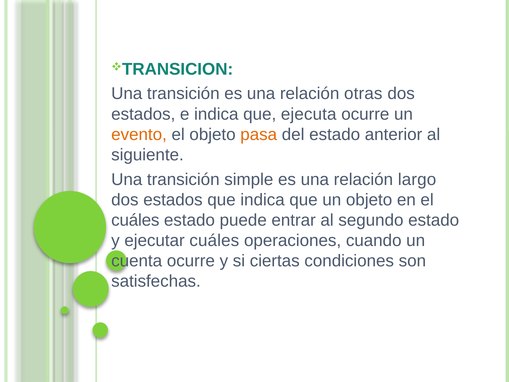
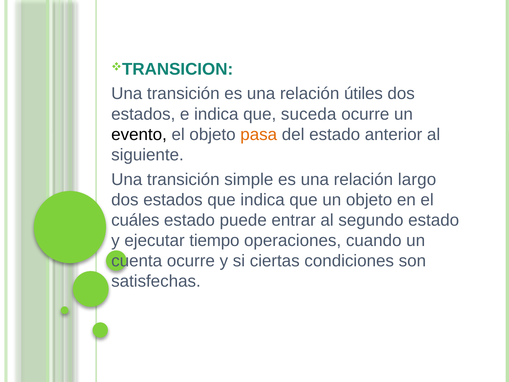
otras: otras -> útiles (363, 94)
ejecuta: ejecuta -> suceda (309, 114)
evento colour: orange -> black (139, 134)
ejecutar cuáles: cuáles -> tiempo (214, 240)
